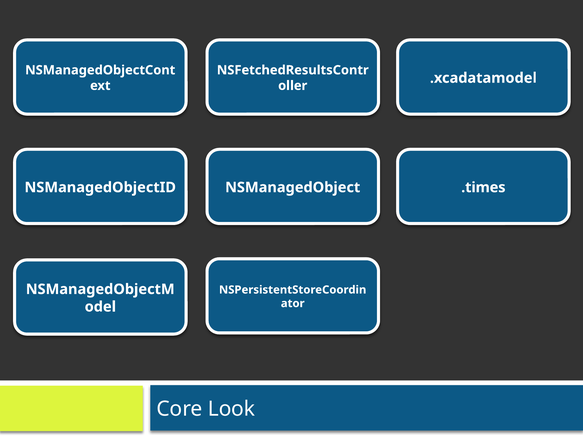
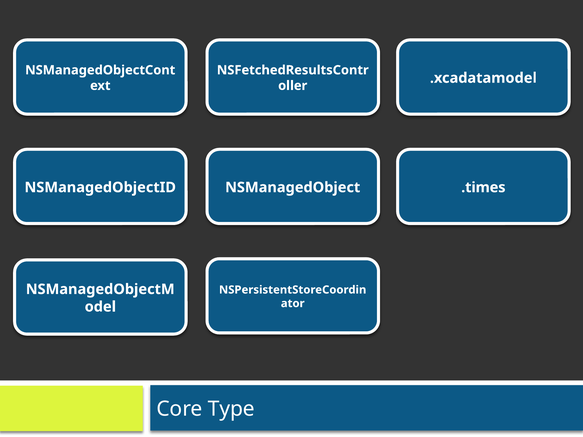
Look: Look -> Type (231, 409)
